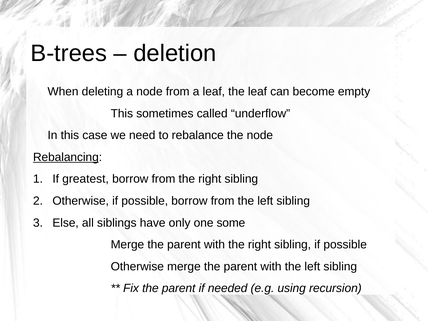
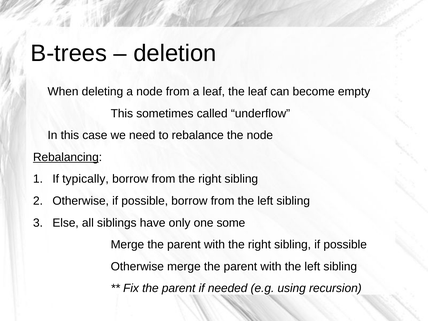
greatest: greatest -> typically (86, 179)
